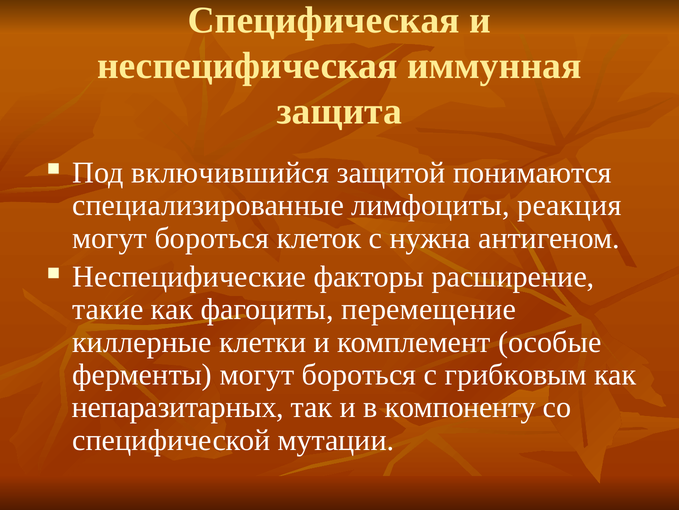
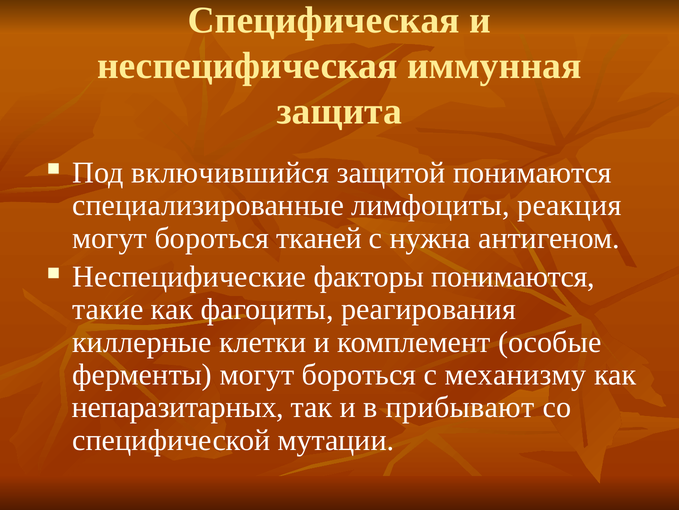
клеток: клеток -> тканей (319, 238)
факторы расширение: расширение -> понимаются (513, 276)
перемещение: перемещение -> реагирования (429, 309)
грибковым: грибковым -> механизму (516, 374)
компоненту: компоненту -> прибывают (460, 407)
